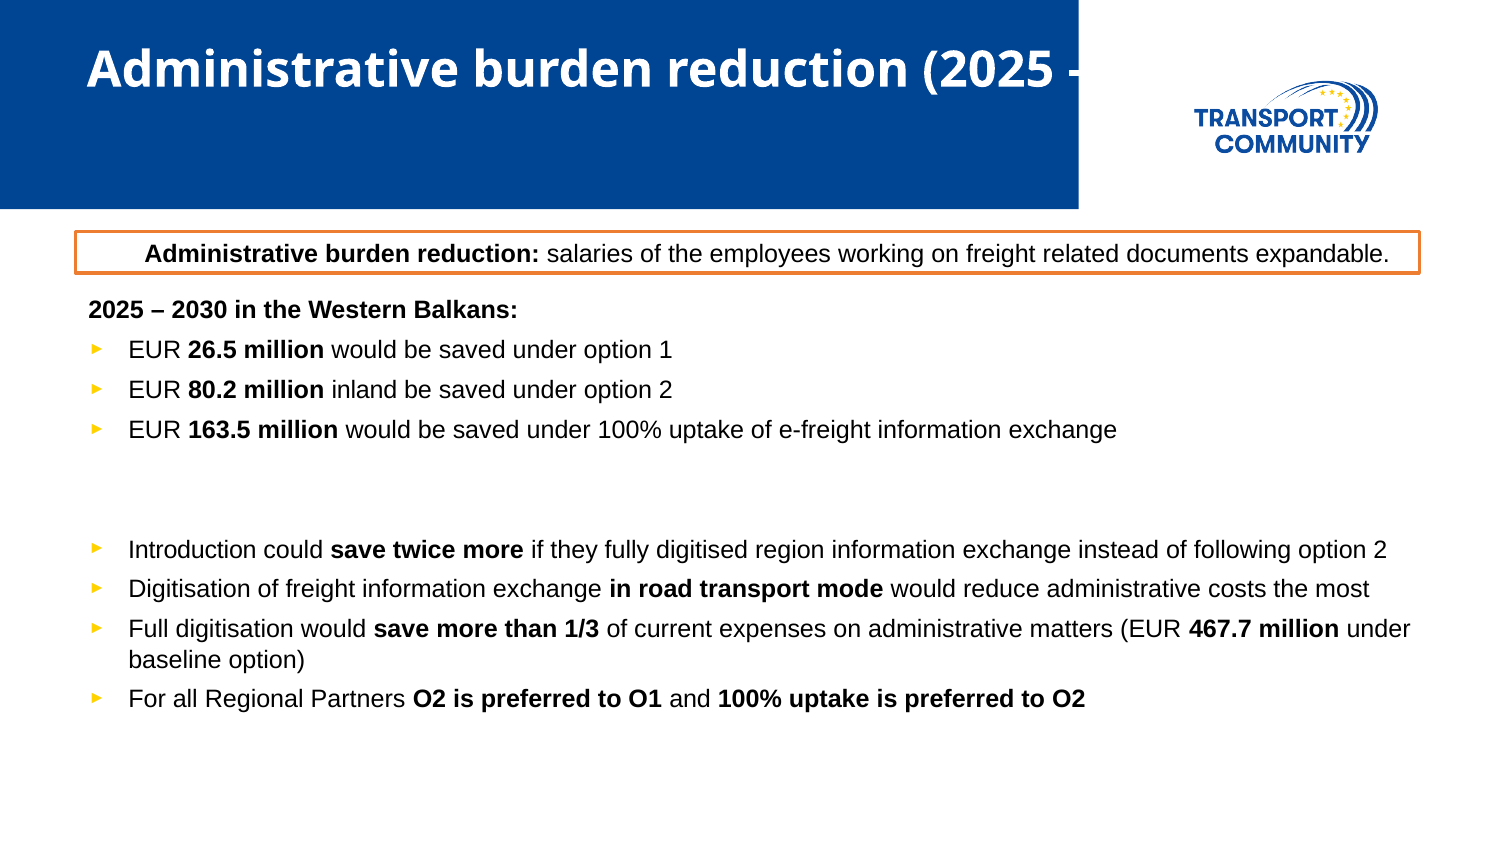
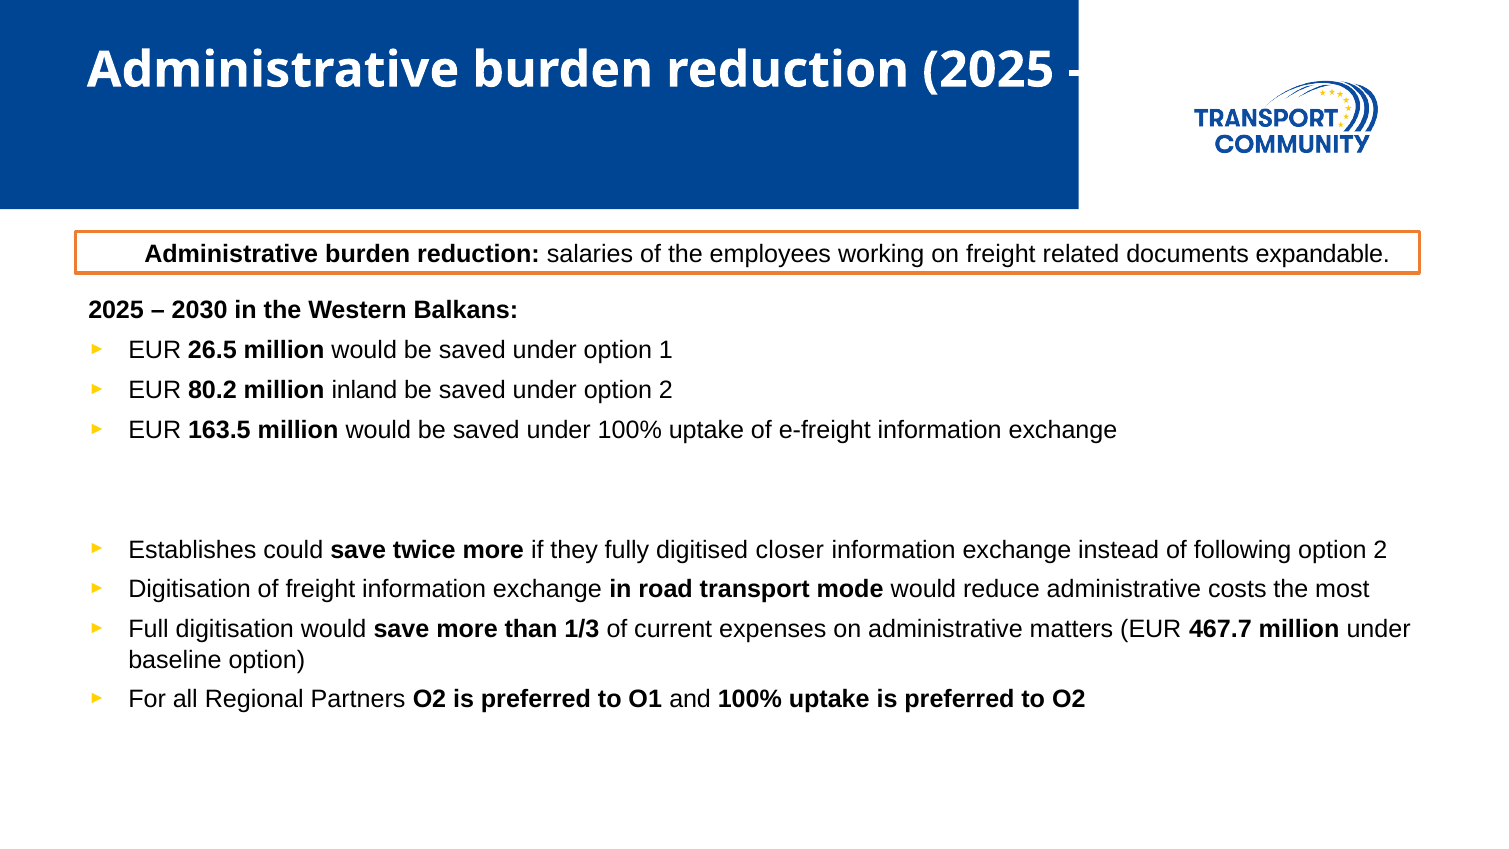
Introduction: Introduction -> Establishes (192, 550)
region: region -> closer (790, 550)
